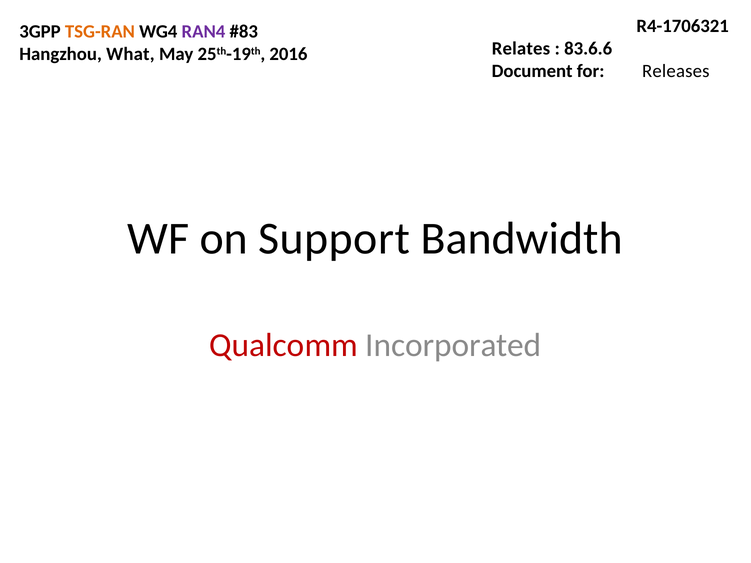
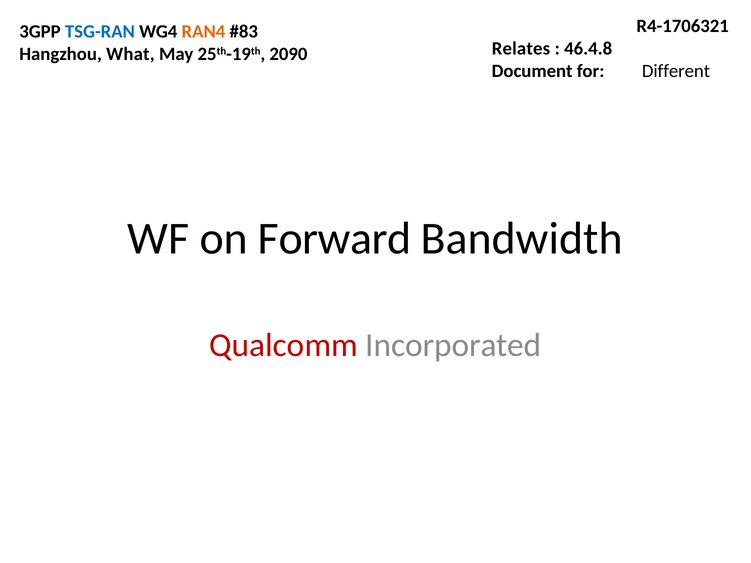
TSG-RAN colour: orange -> blue (100, 32)
RAN4 colour: purple -> orange (203, 32)
83.6.6: 83.6.6 -> 46.4.8 (588, 48)
2016: 2016 -> 2090 (288, 54)
Releases: Releases -> Different (676, 71)
Support: Support -> Forward (335, 239)
